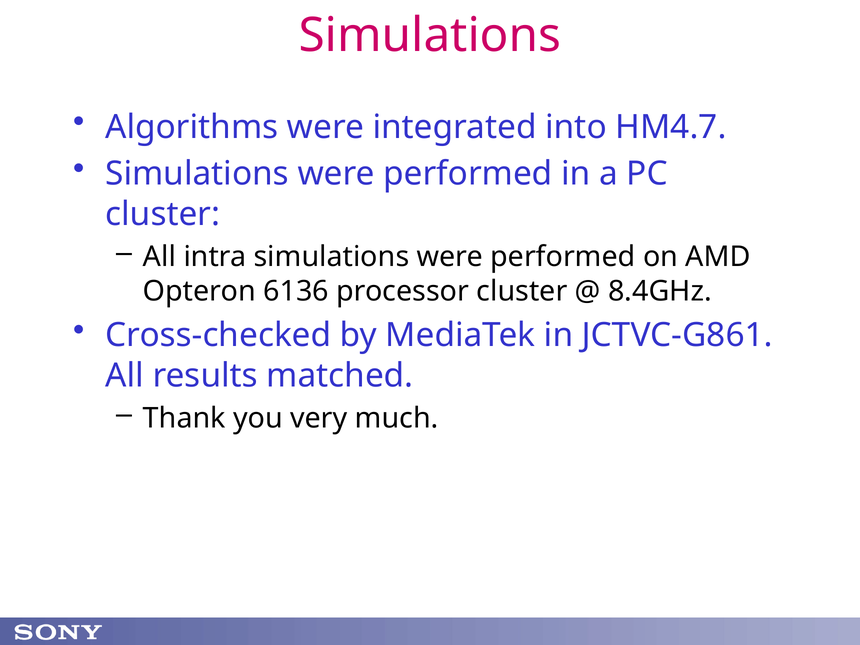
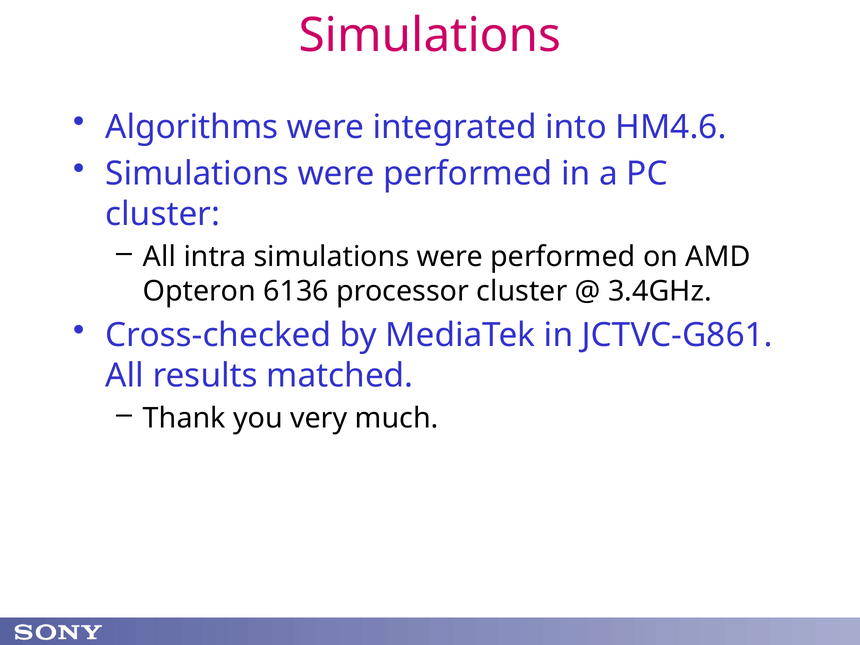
HM4.7: HM4.7 -> HM4.6 (671, 127)
8.4GHz: 8.4GHz -> 3.4GHz (660, 291)
